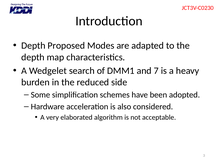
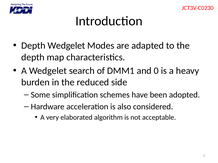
Depth Proposed: Proposed -> Wedgelet (66, 46)
7: 7 -> 0 (156, 71)
